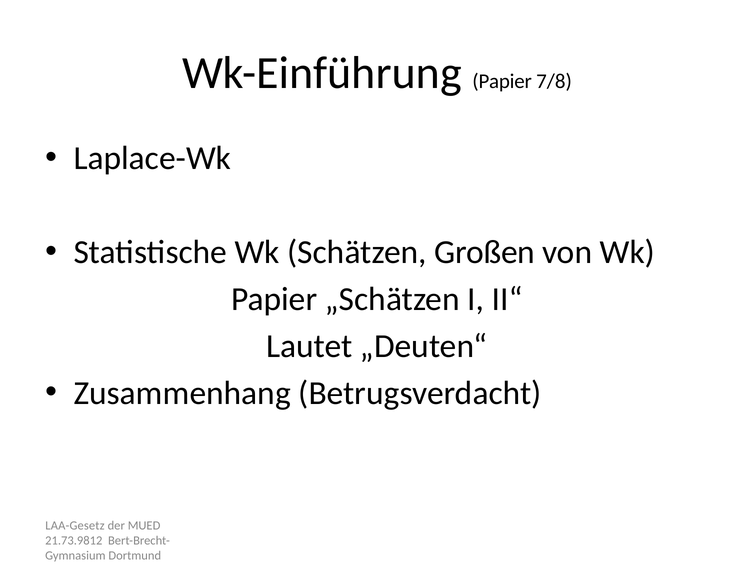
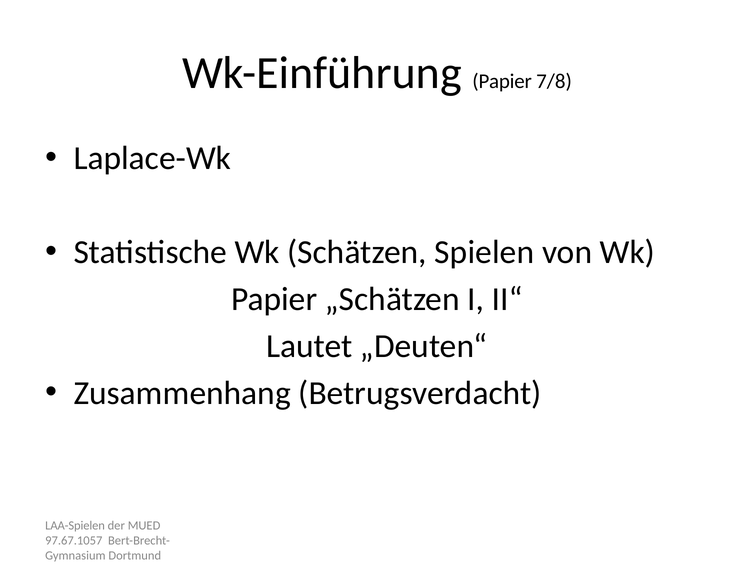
Großen: Großen -> Spielen (484, 252)
LAA-Gesetz: LAA-Gesetz -> LAA-Spielen (75, 525)
21.73.9812: 21.73.9812 -> 97.67.1057 (74, 540)
